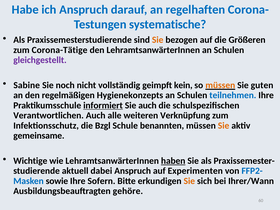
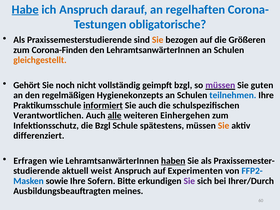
Habe underline: none -> present (25, 10)
systematische: systematische -> obligatorische (168, 24)
Corona-Tätige: Corona-Tätige -> Corona-Finden (60, 50)
gleichgestellt colour: purple -> orange (40, 60)
Sabine: Sabine -> Gehört (27, 85)
geimpft kein: kein -> bzgl (183, 85)
müssen colour: orange -> purple (220, 85)
alle underline: none -> present (115, 115)
Verknüpfung: Verknüpfung -> Einhergehen (185, 115)
benannten: benannten -> spätestens (162, 126)
gemeinsame: gemeinsame -> differenziert (39, 136)
Wichtige: Wichtige -> Erfragen (30, 161)
dabei: dabei -> weist (101, 171)
Sie colour: orange -> purple (189, 181)
Ihrer/Wann: Ihrer/Wann -> Ihrer/Durch (251, 181)
gehöre: gehöre -> meines (128, 191)
